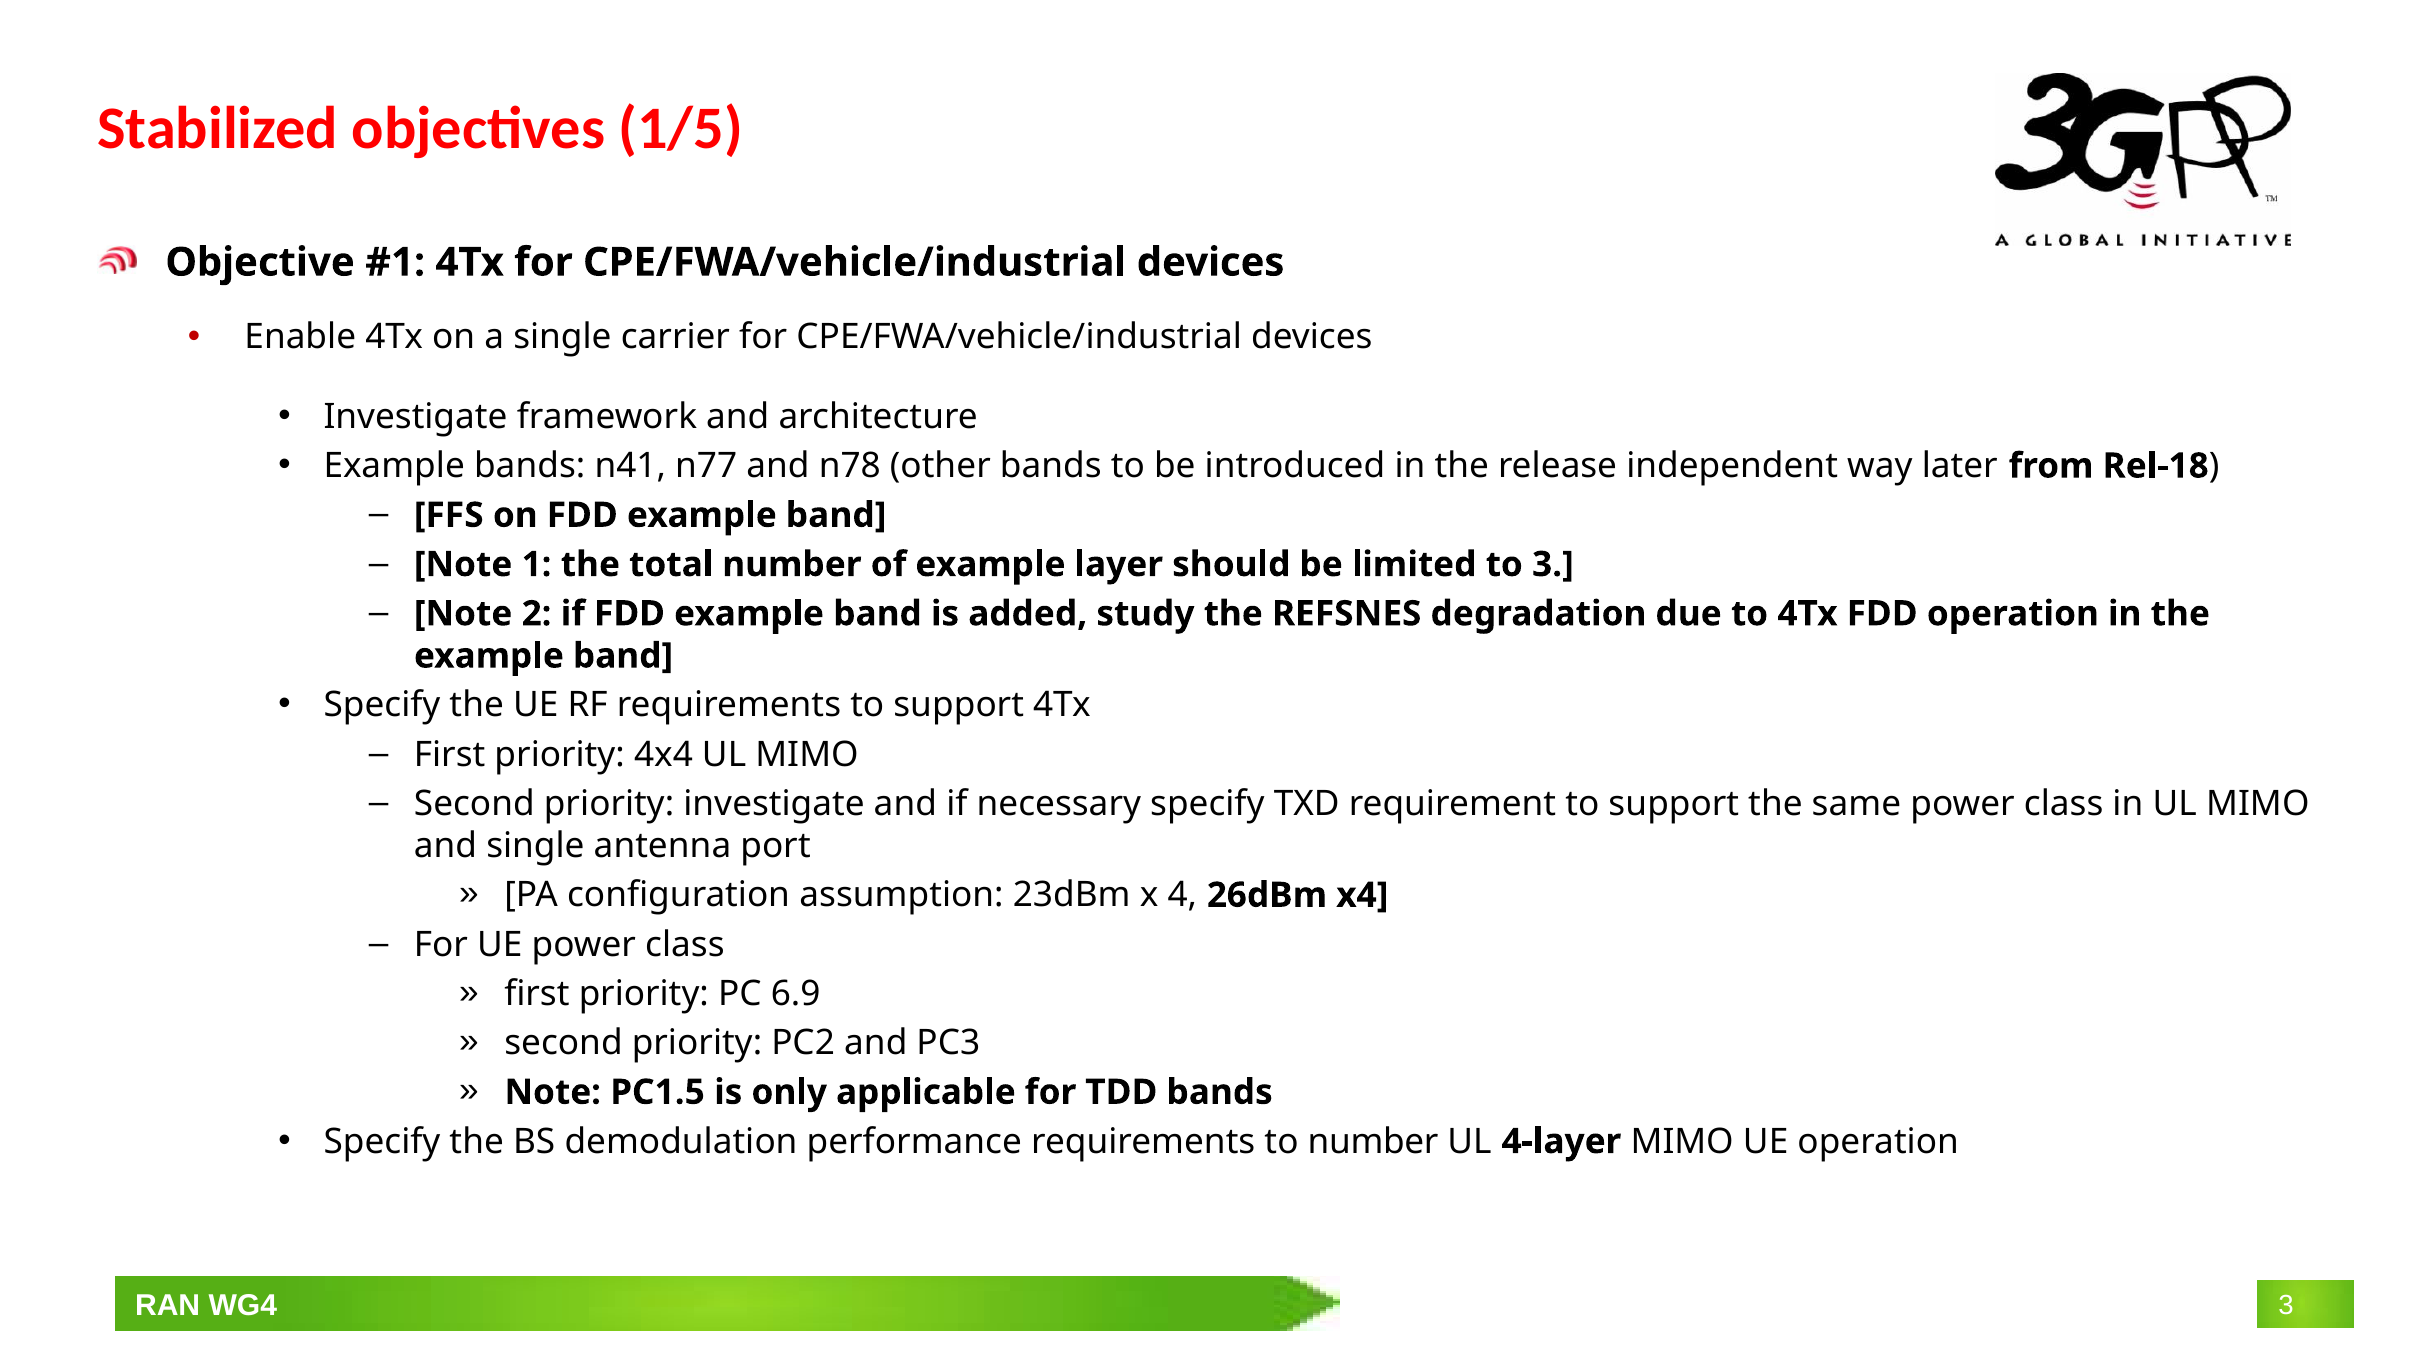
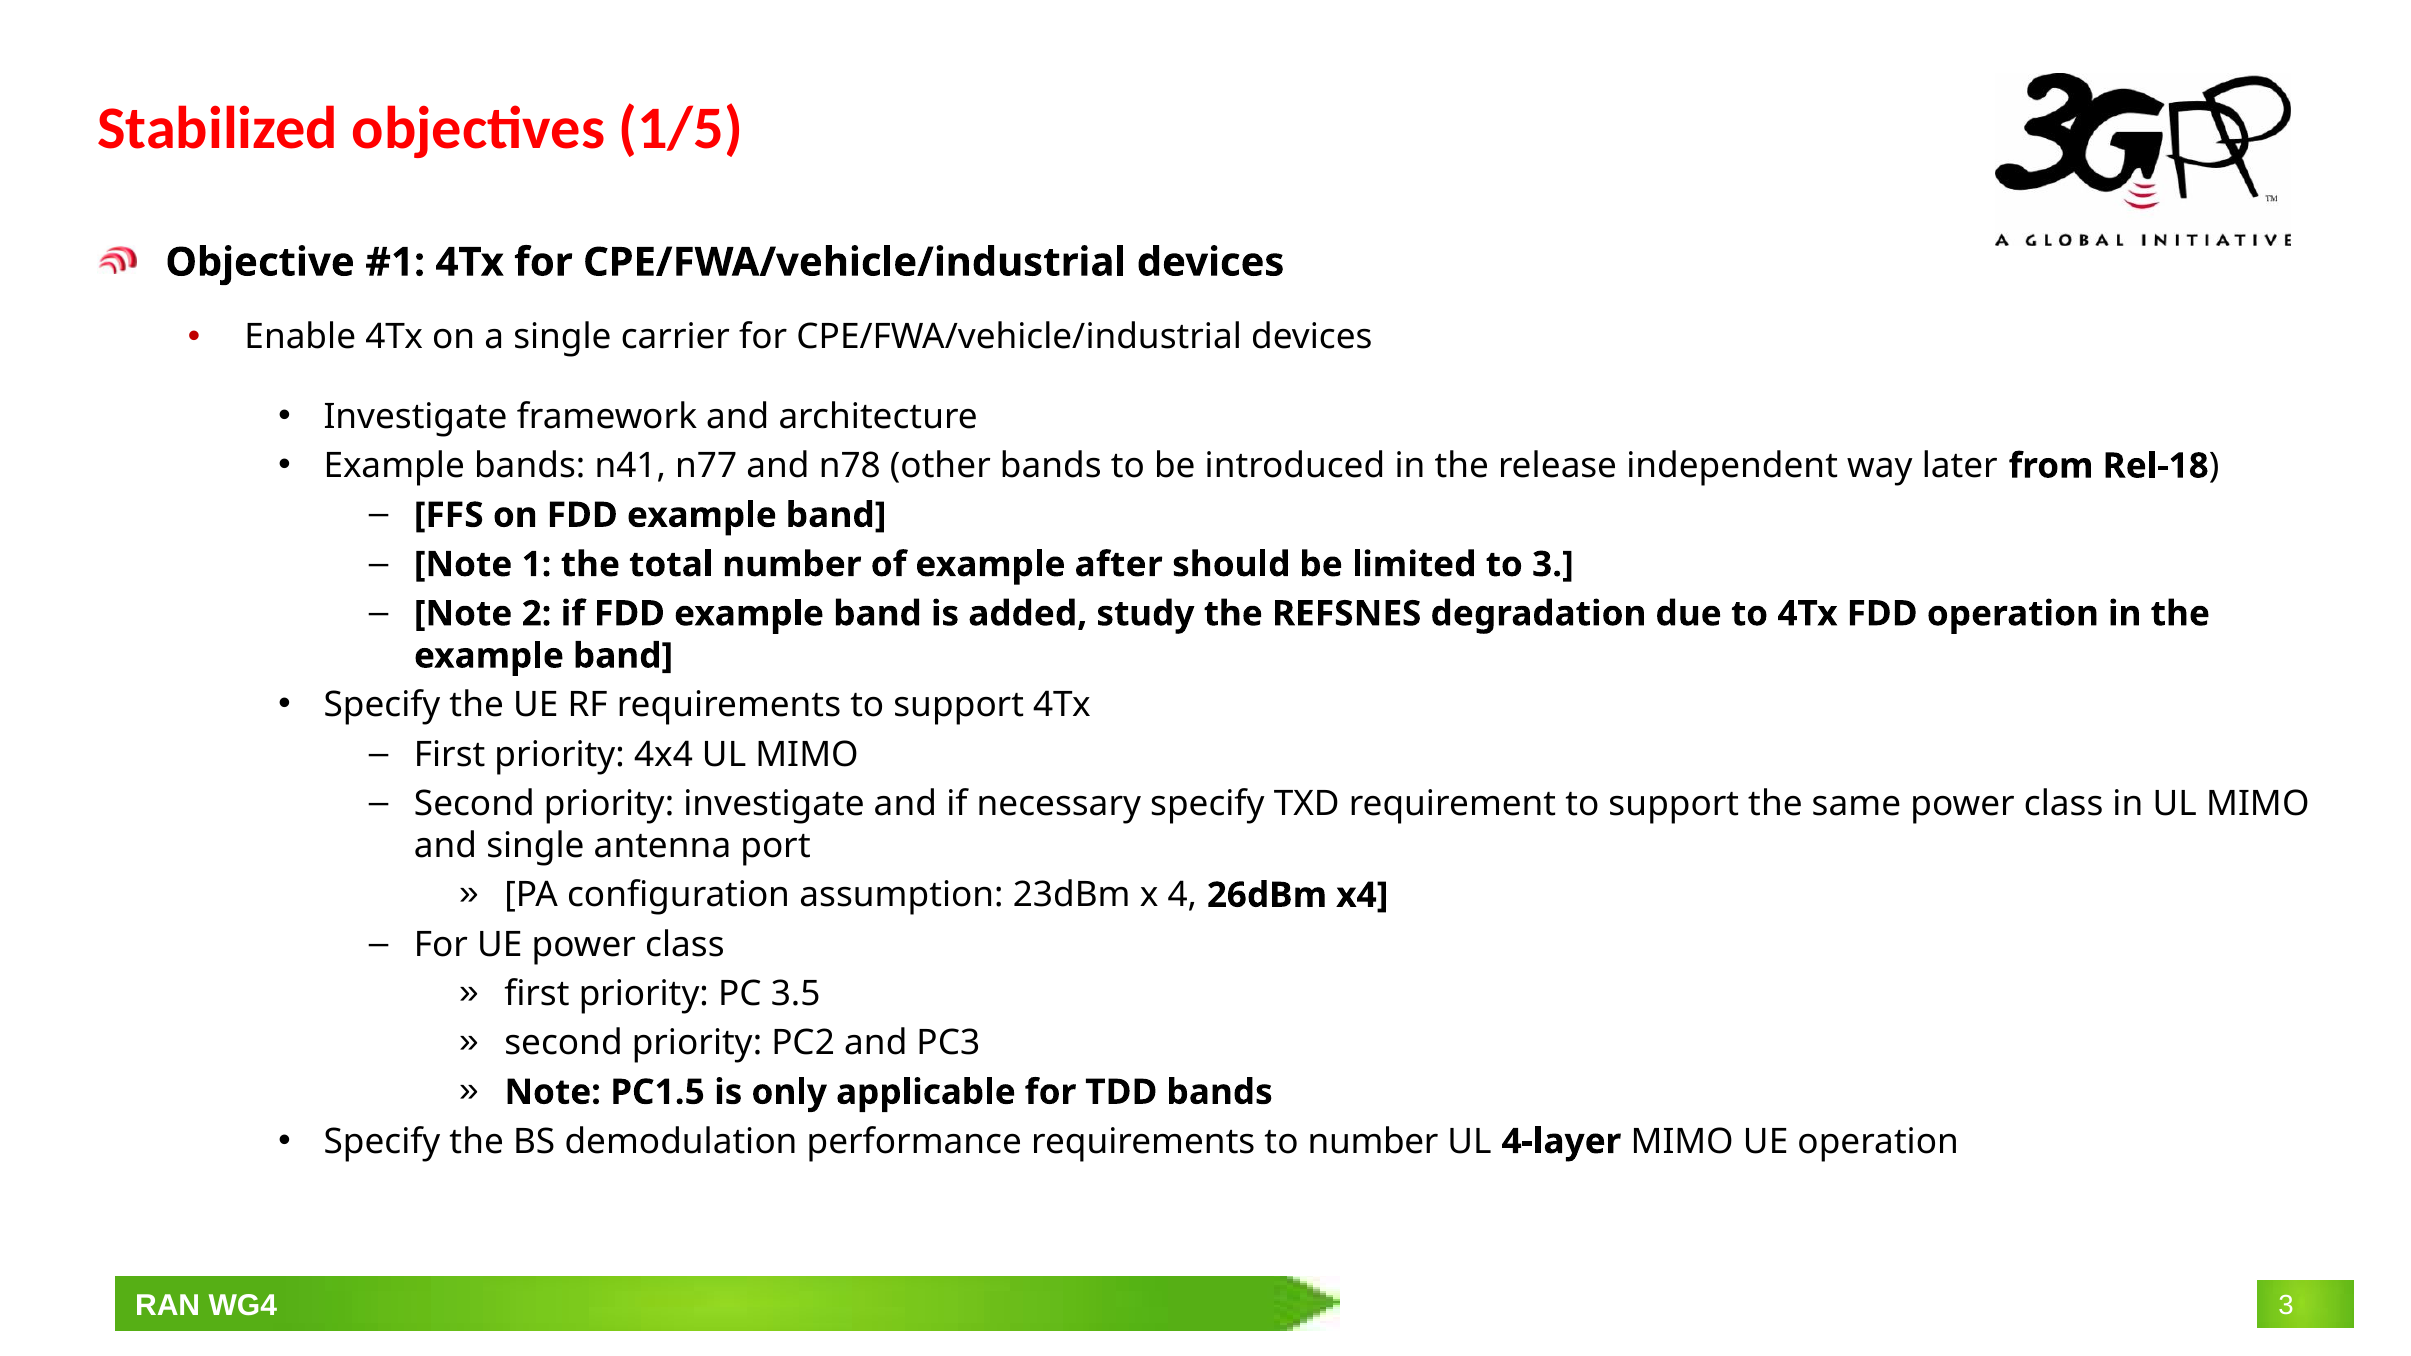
layer: layer -> after (1119, 565)
6.9: 6.9 -> 3.5 (796, 994)
